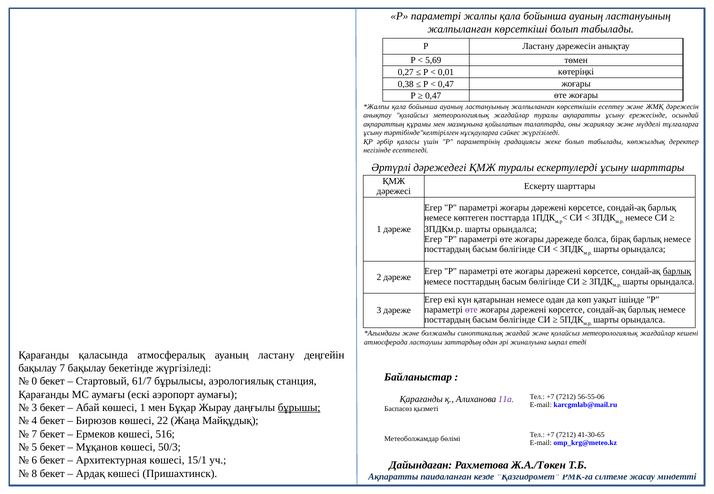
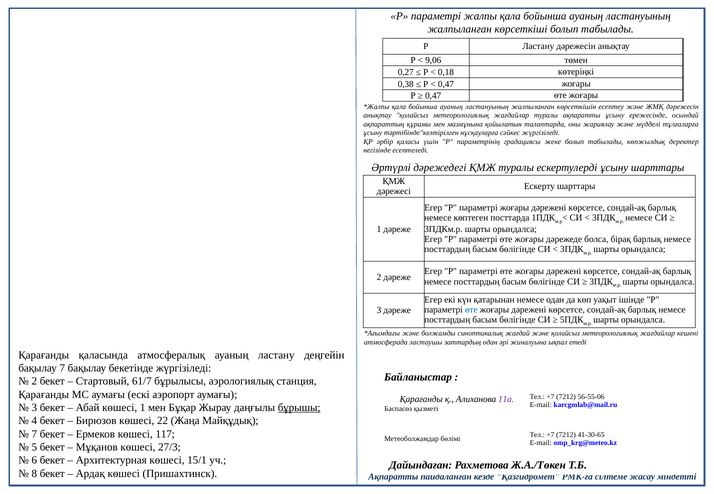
5,69: 5,69 -> 9,06 (433, 60)
0,01: 0,01 -> 0,18 (446, 72)
барлық underline: present -> none (677, 272)
өте colour: purple -> blue (471, 310)
0: 0 -> 2 (34, 382)
516: 516 -> 117 (165, 434)
50/3: 50/3 -> 27/3 (170, 447)
